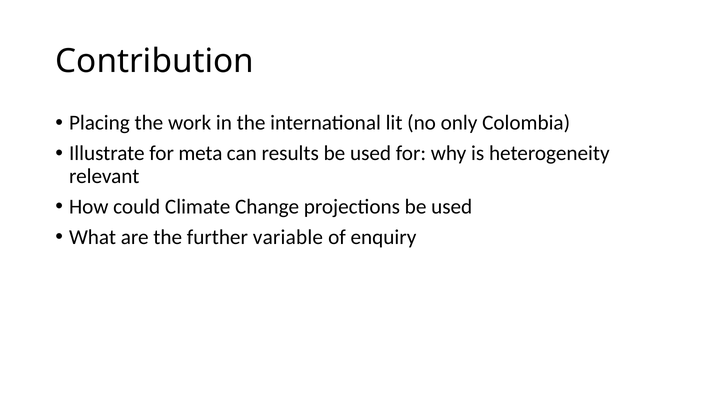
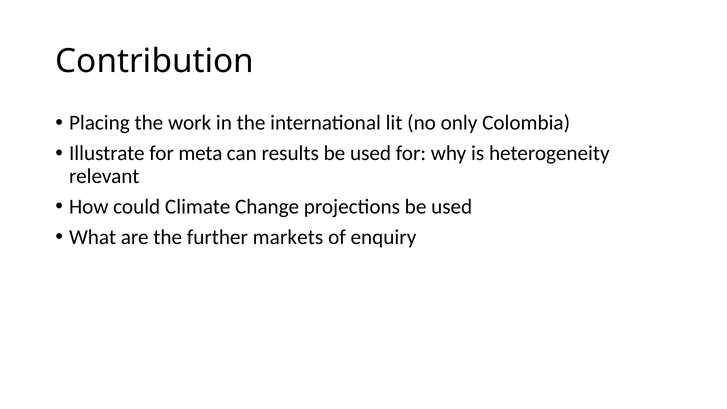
variable: variable -> markets (288, 237)
